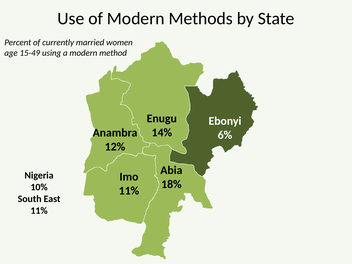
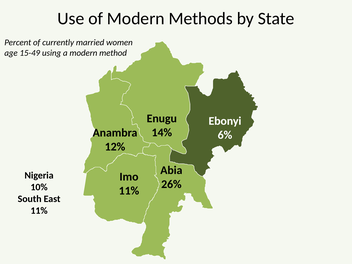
18%: 18% -> 26% (171, 184)
